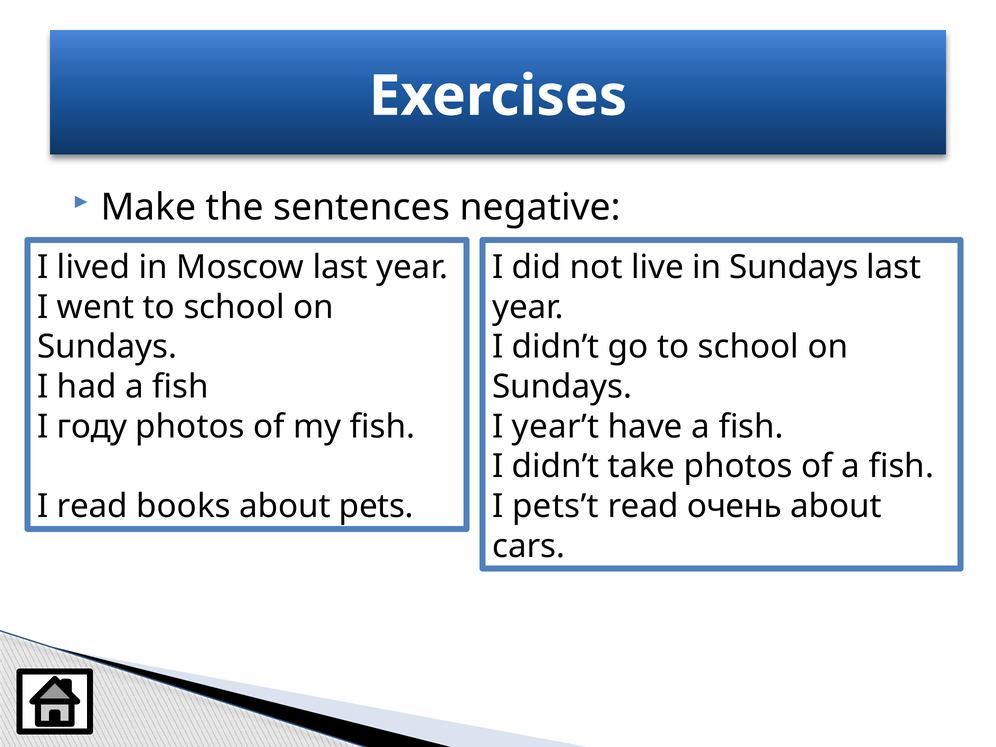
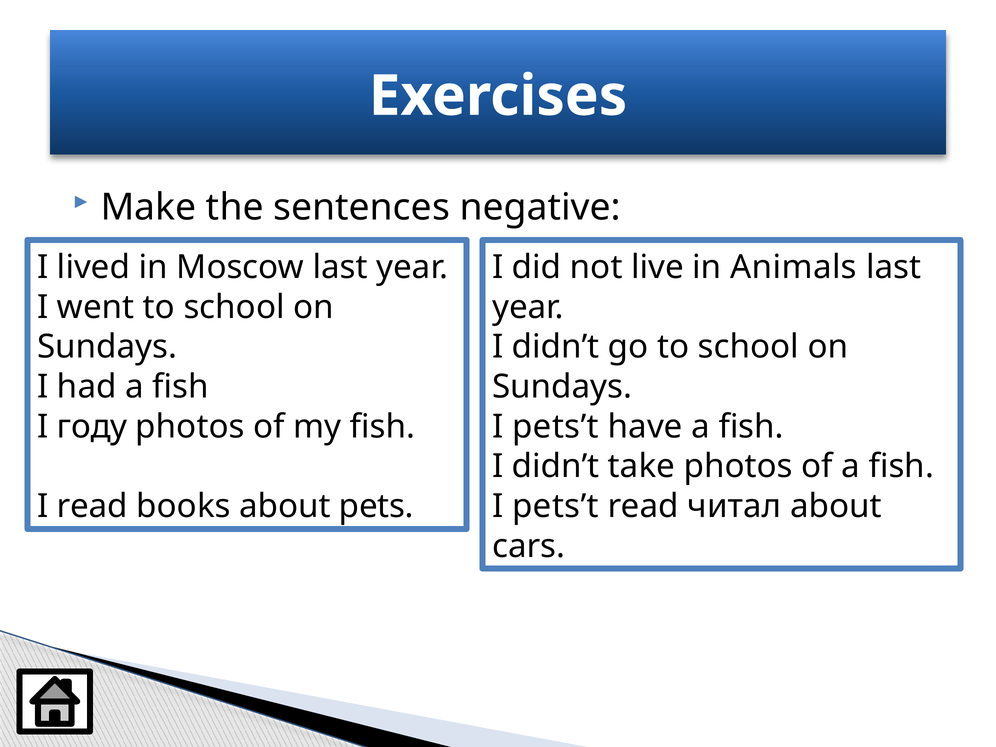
in Sundays: Sundays -> Animals (794, 267)
year’t: year’t -> pets’t (555, 427)
очень: очень -> читал (734, 506)
